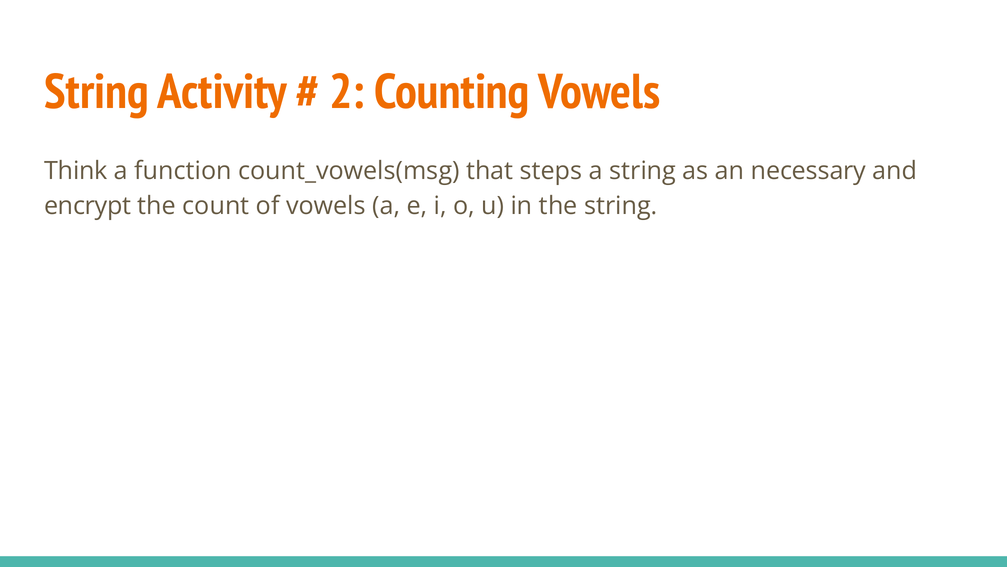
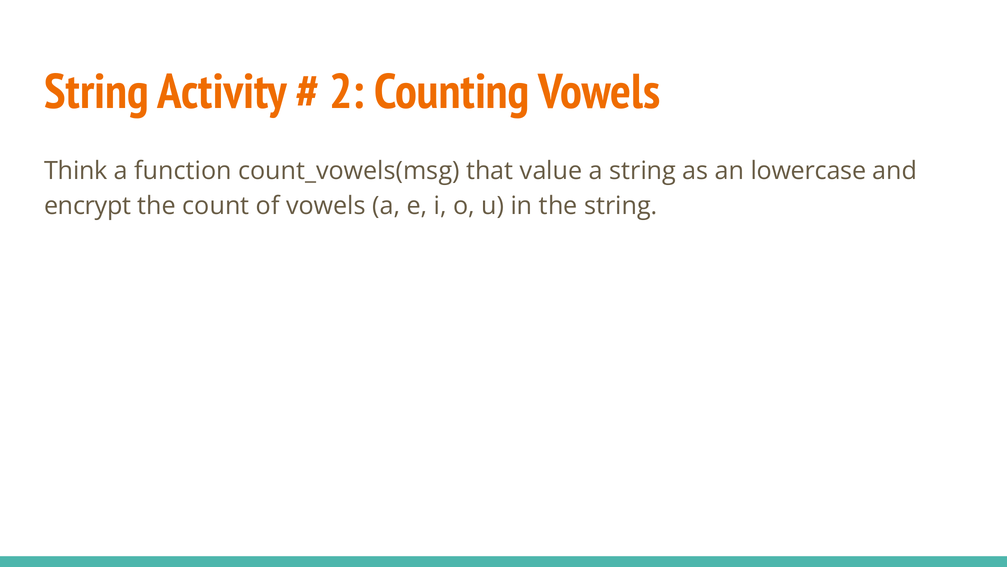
steps: steps -> value (551, 171)
necessary: necessary -> lowercase (808, 171)
